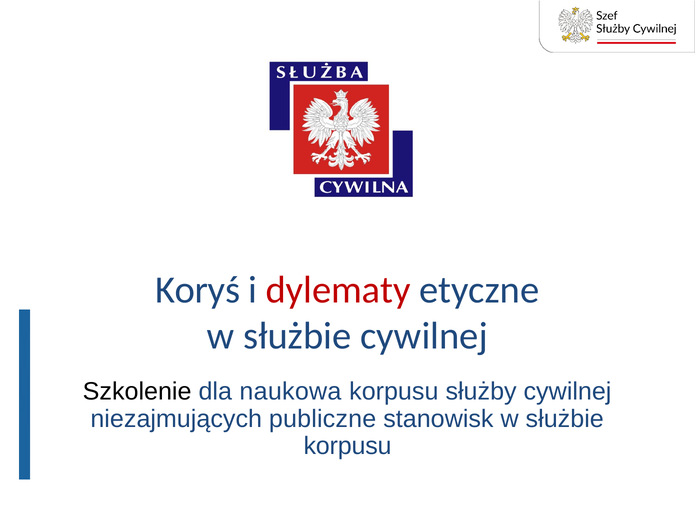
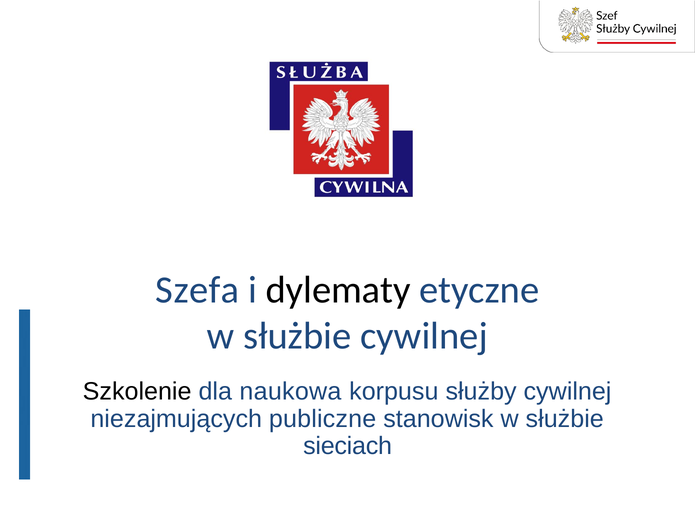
Koryś: Koryś -> Szefa (197, 290)
dylematy colour: red -> black (338, 290)
korpusu: korpusu -> sieciach (348, 446)
